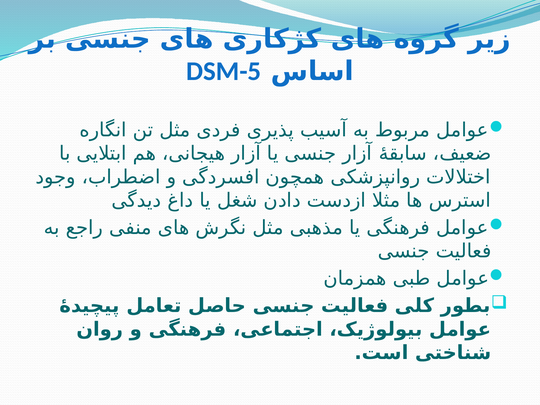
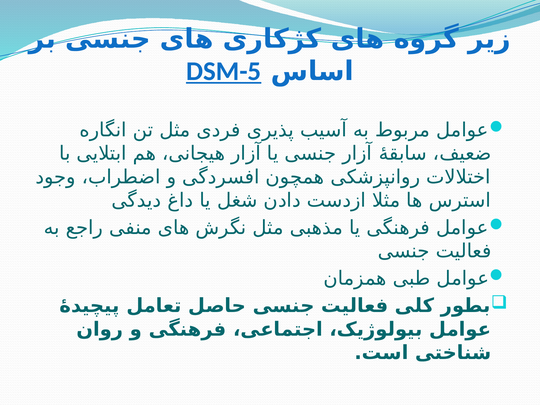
DSM-5 underline: none -> present (224, 71)
